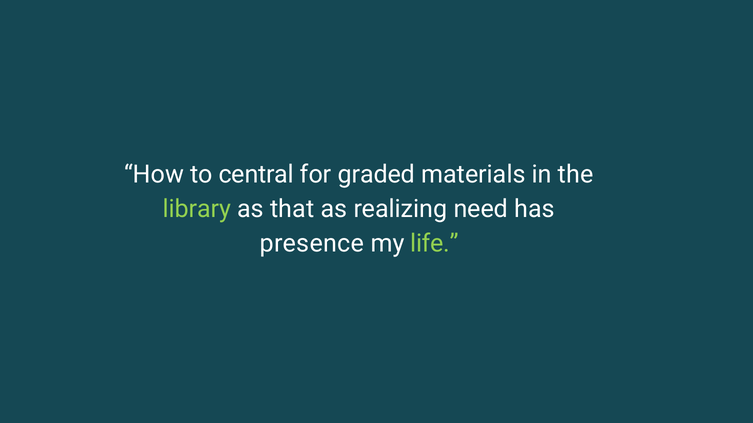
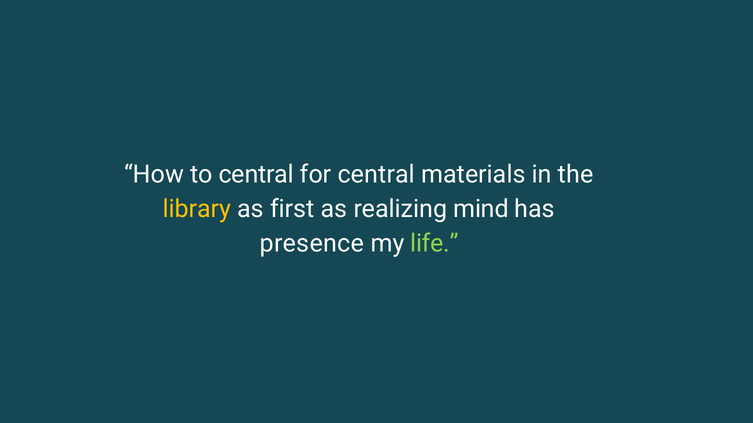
for graded: graded -> central (376, 175)
library colour: light green -> yellow (197, 209)
that: that -> first (292, 209)
need: need -> mind (481, 209)
